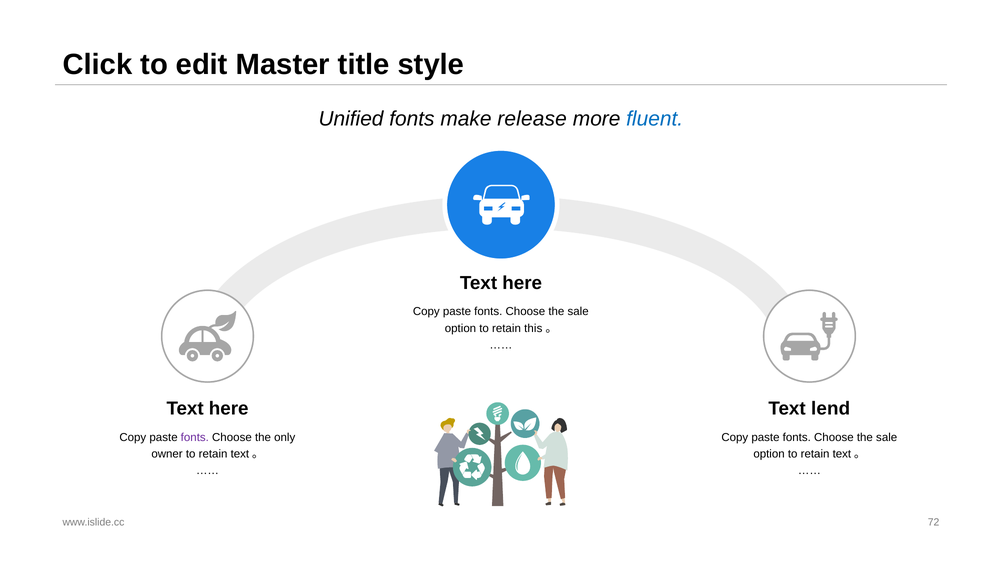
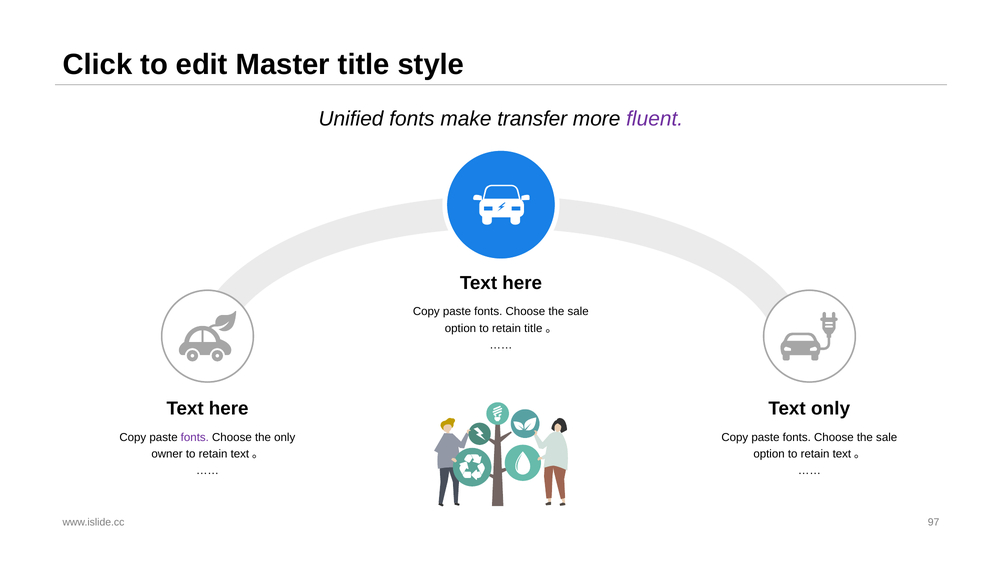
release: release -> transfer (532, 119)
fluent colour: blue -> purple (655, 119)
retain this: this -> title (533, 328)
Text lend: lend -> only (831, 408)
72: 72 -> 97 (934, 522)
